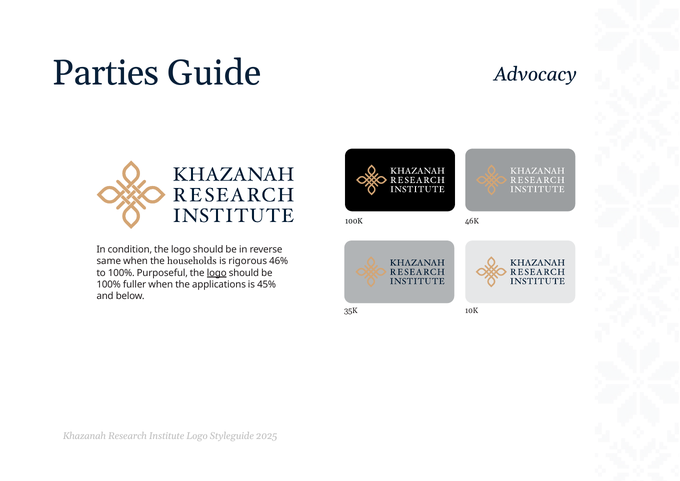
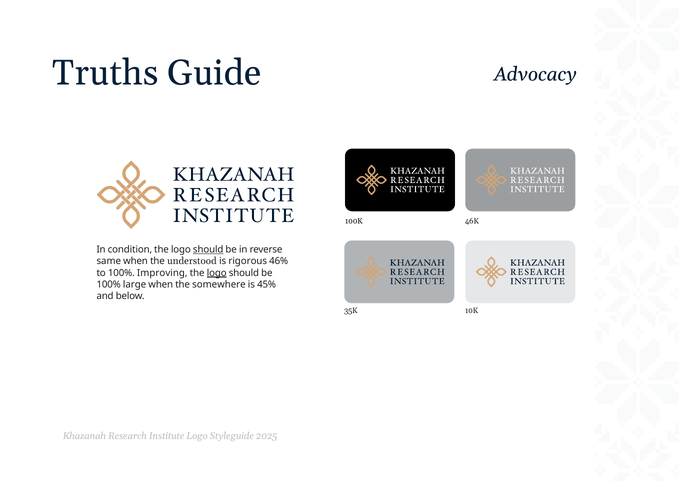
Parties: Parties -> Truths (105, 73)
should underline: none -> present (208, 249)
households: households -> understood (192, 261)
Purposeful: Purposeful -> Improving (162, 273)
fuller: fuller -> large (135, 284)
applications: applications -> somewhere (219, 284)
